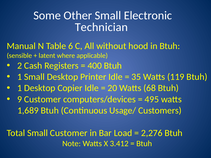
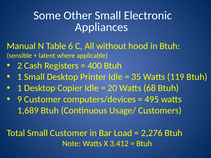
Technician: Technician -> Appliances (101, 27)
